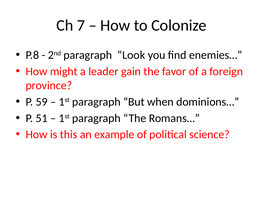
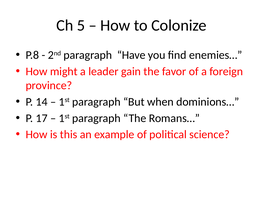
7: 7 -> 5 (81, 25)
Look: Look -> Have (131, 55)
59: 59 -> 14 (42, 102)
51: 51 -> 17 (42, 118)
